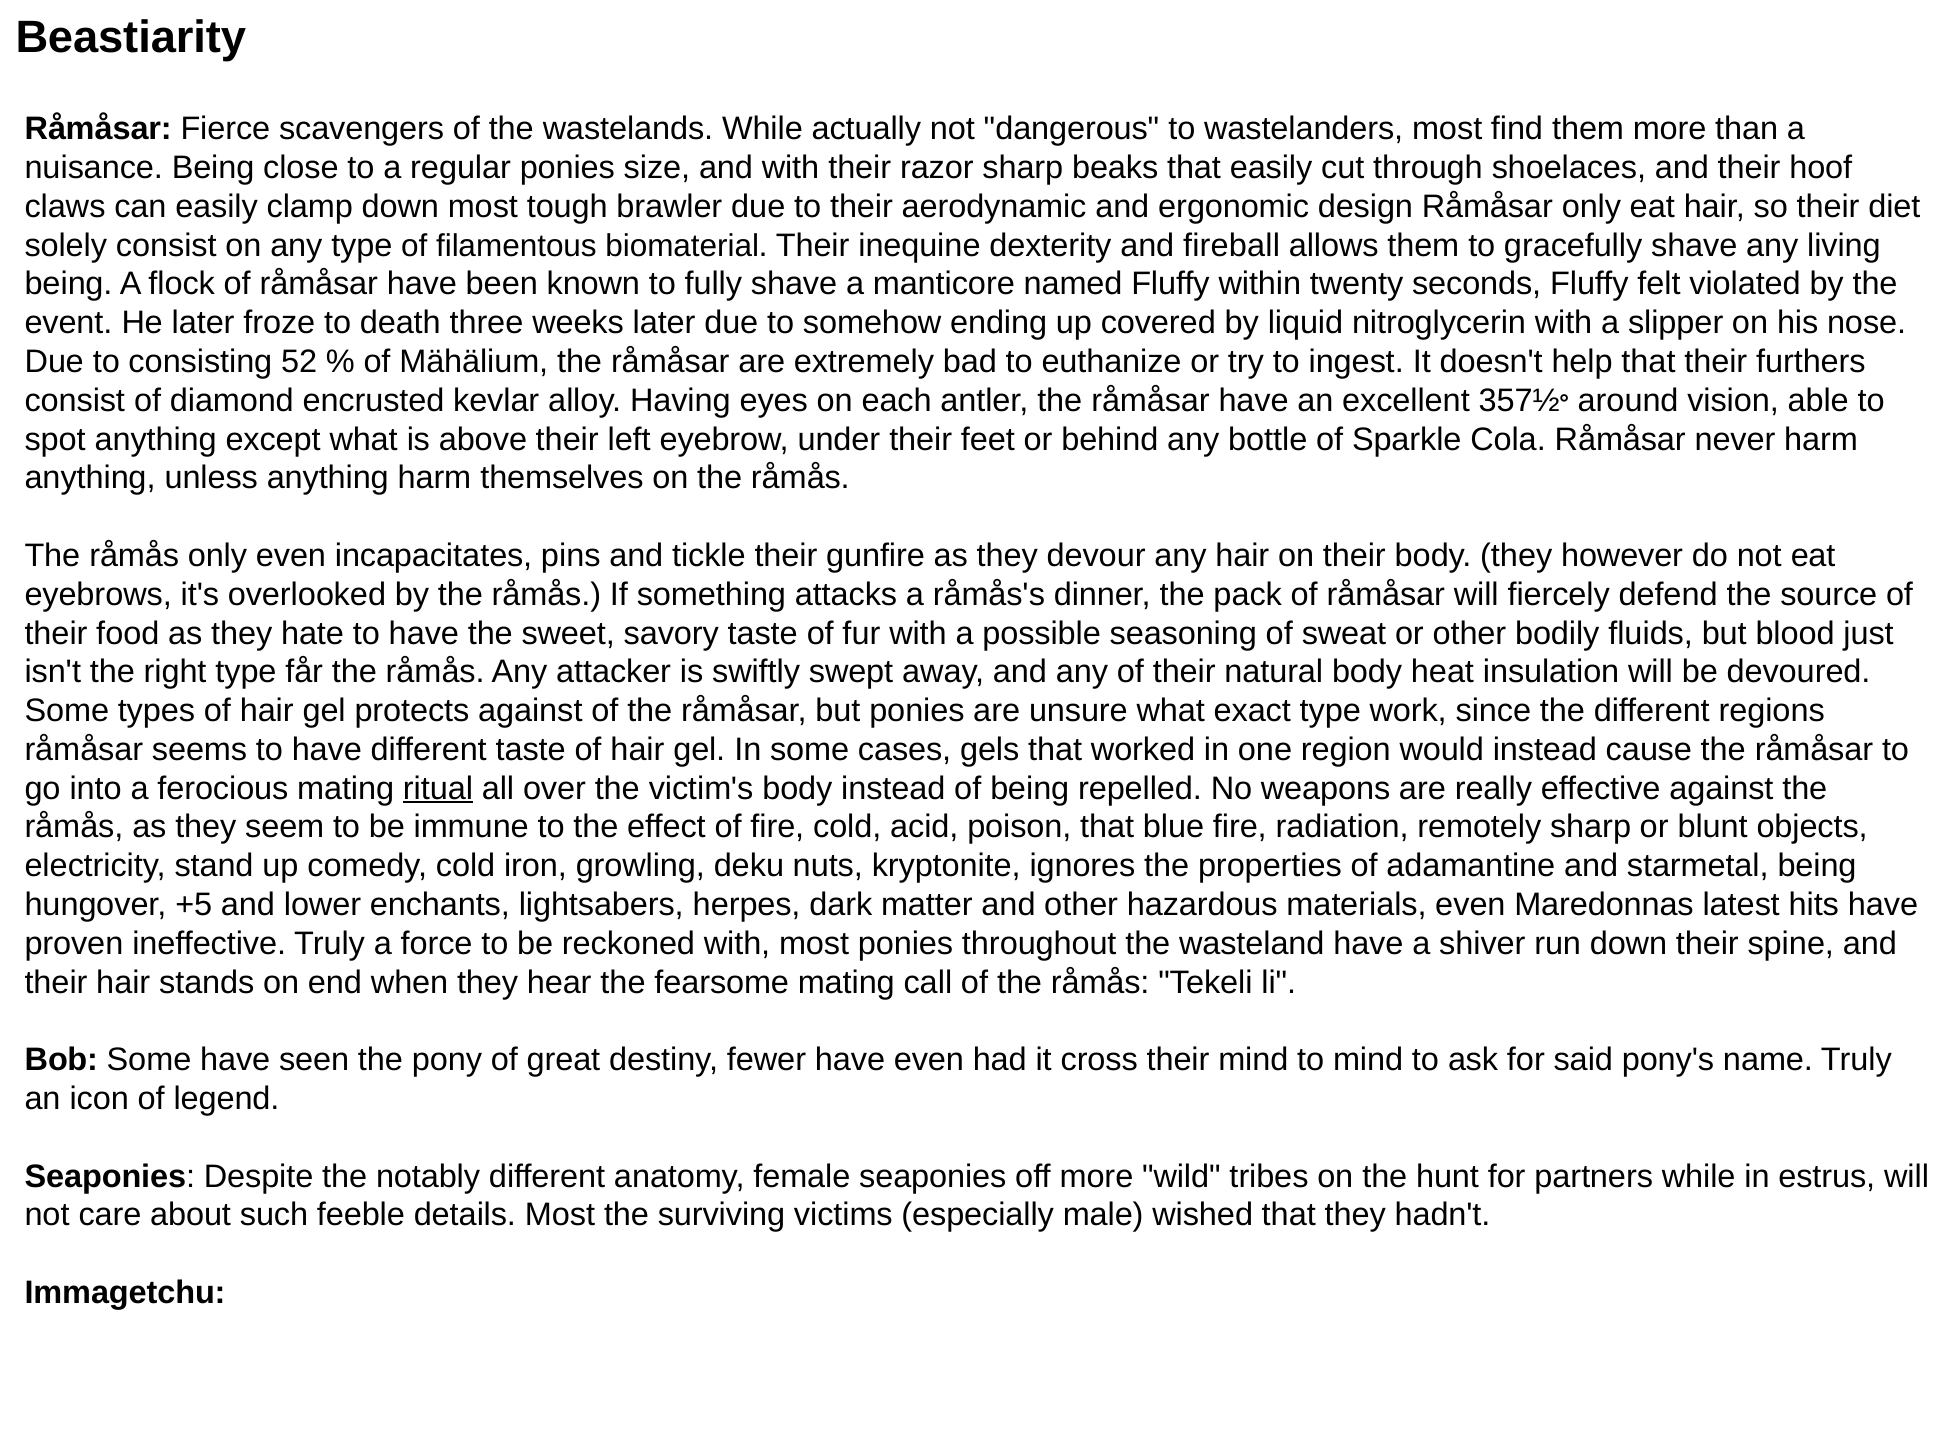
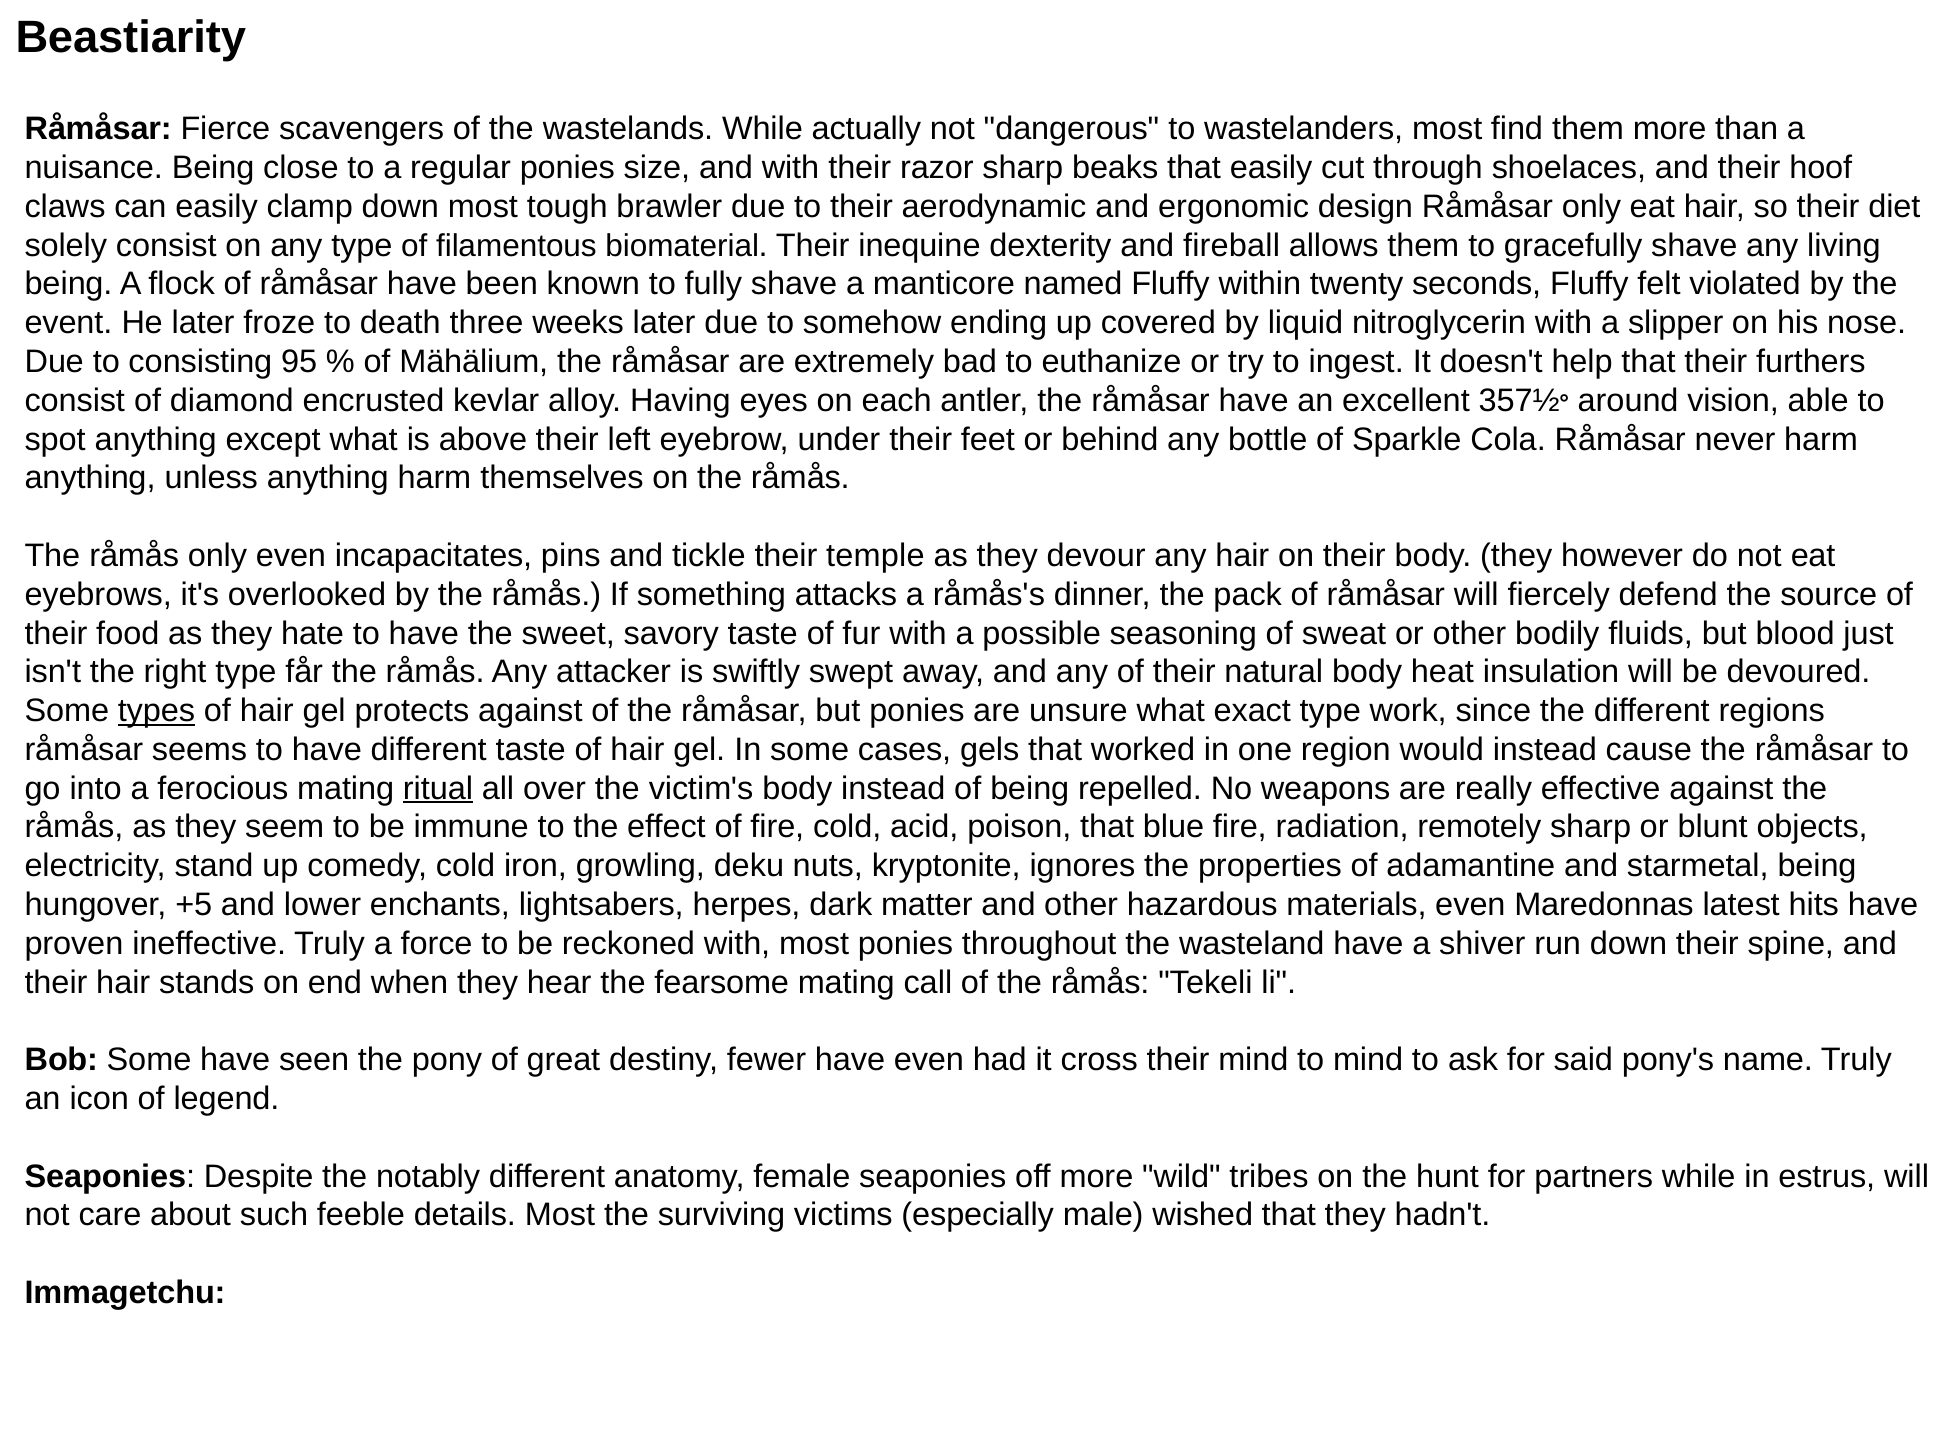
52: 52 -> 95 (299, 362)
gunfire: gunfire -> temple (875, 556)
types underline: none -> present (156, 711)
